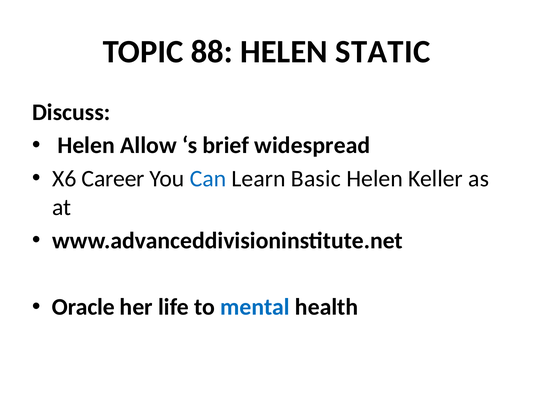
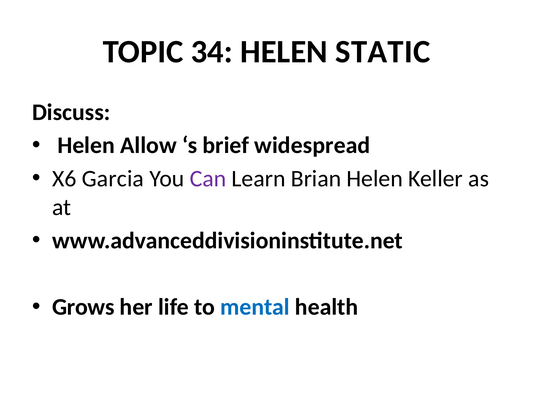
88: 88 -> 34 (212, 52)
Career: Career -> Garcia (113, 178)
Can colour: blue -> purple (208, 178)
Basic: Basic -> Brian (316, 178)
Oracle: Oracle -> Grows (83, 307)
